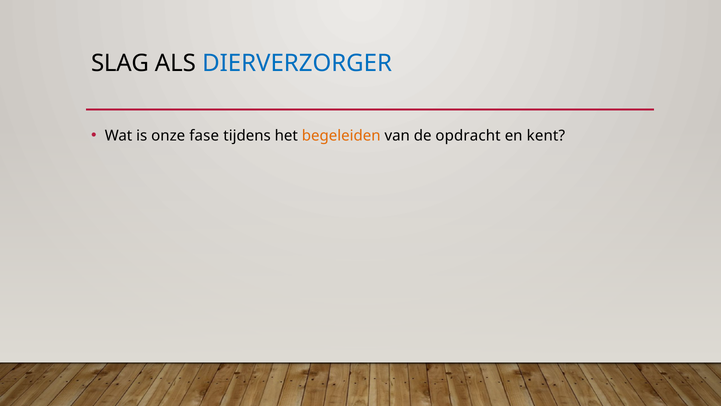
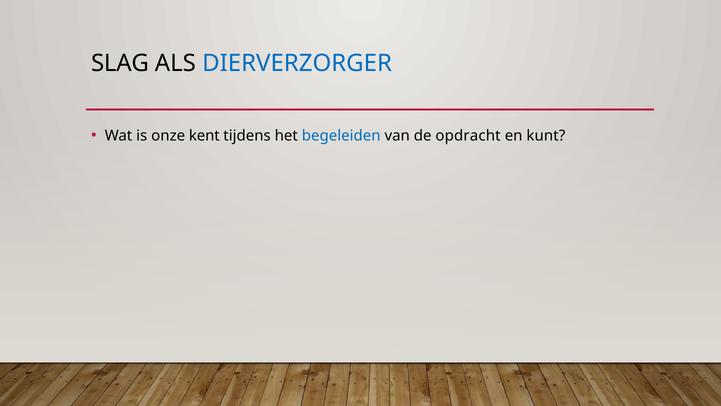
fase: fase -> kent (204, 136)
begeleiden colour: orange -> blue (341, 136)
kent: kent -> kunt (546, 136)
